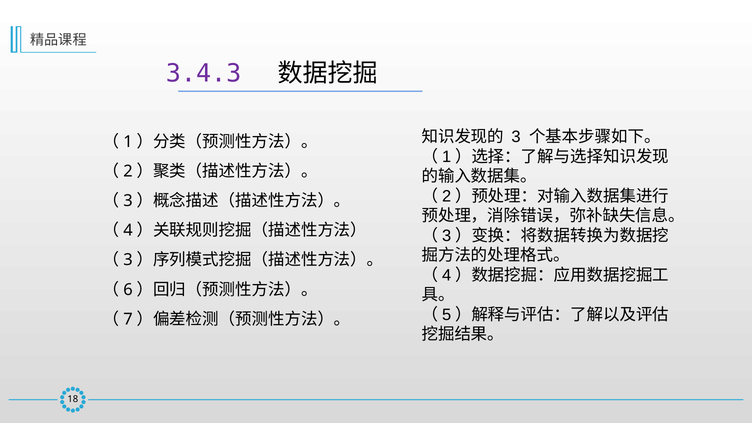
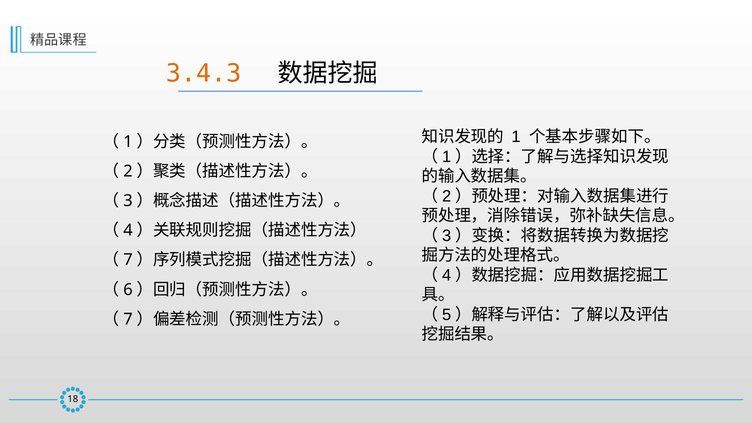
3.4.3 colour: purple -> orange (204, 74)
3: 3 -> 1 (516, 137)
3: 3 -> 7 (128, 260)
